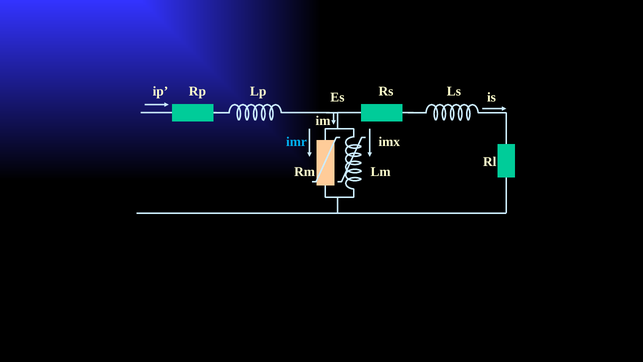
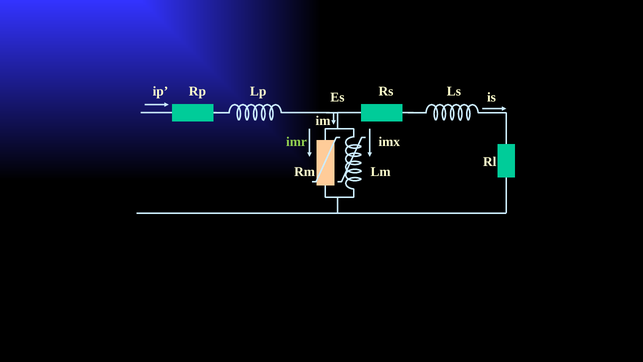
imr colour: light blue -> light green (296, 141)
